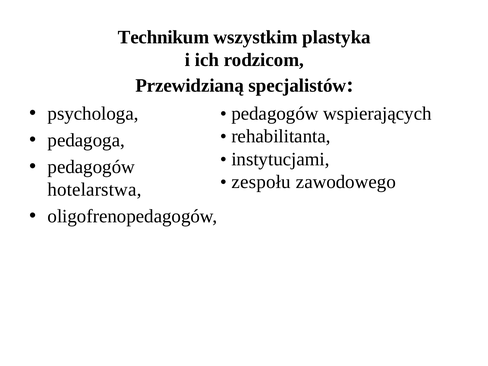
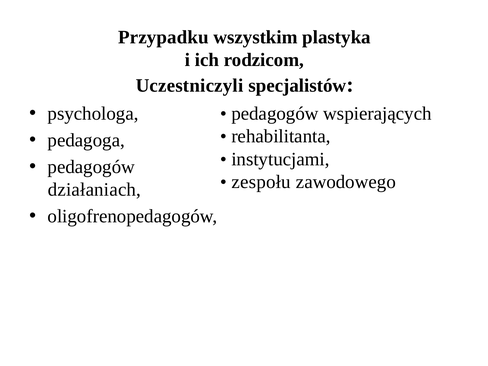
Technikum: Technikum -> Przypadku (163, 37)
Przewidzianą: Przewidzianą -> Uczestniczyli (189, 86)
hotelarstwa: hotelarstwa -> działaniach (94, 190)
